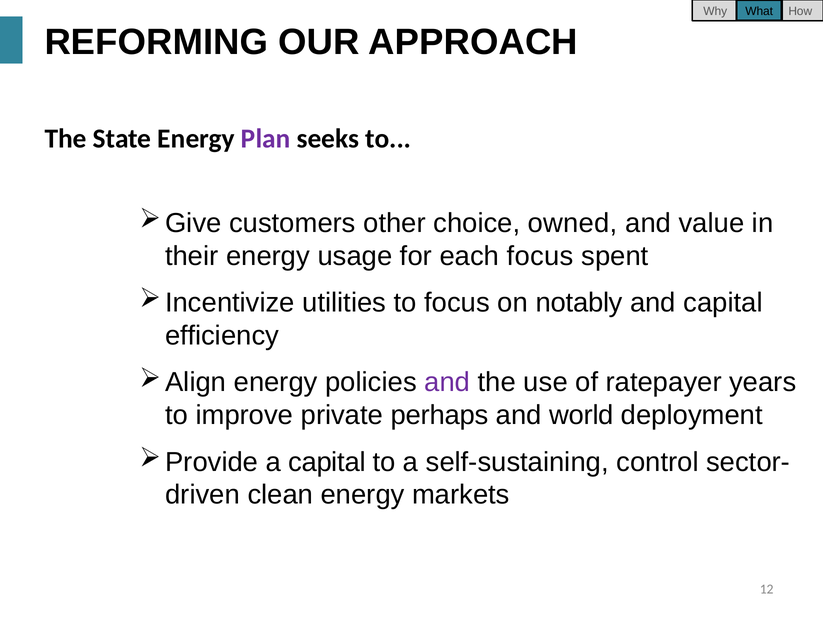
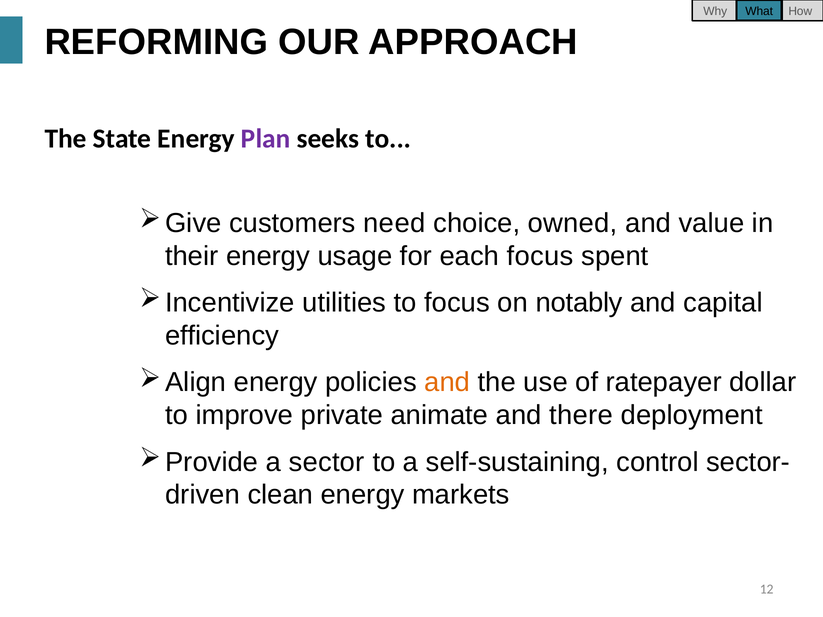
other: other -> need (394, 223)
and colour: purple -> orange (447, 383)
years: years -> dollar (763, 383)
perhaps: perhaps -> animate (439, 416)
world: world -> there (581, 416)
a capital: capital -> sector (327, 462)
